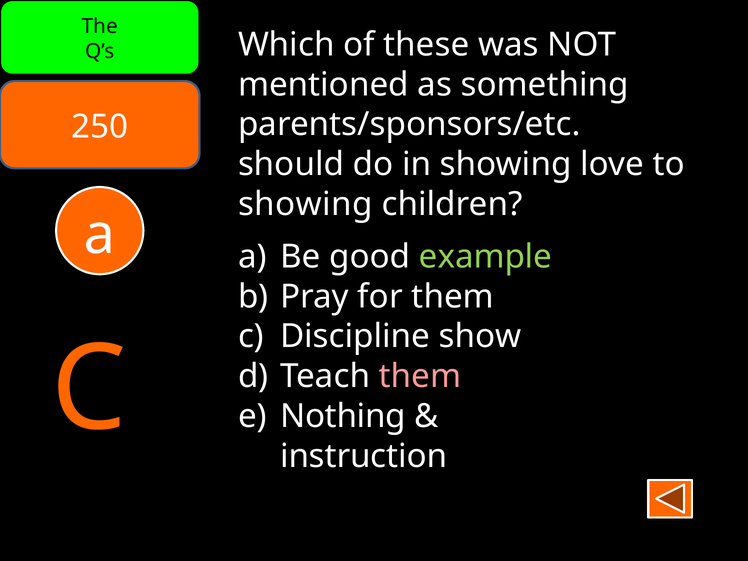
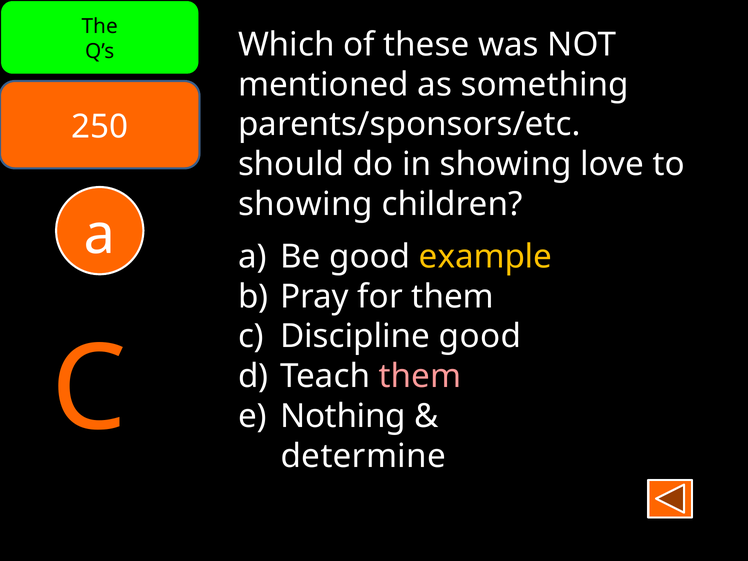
example colour: light green -> yellow (486, 257)
Discipline show: show -> good (480, 336)
instruction: instruction -> determine (363, 456)
